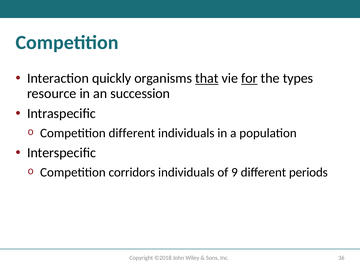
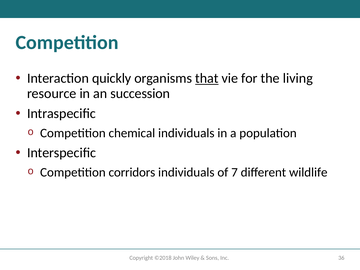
for underline: present -> none (249, 78)
types: types -> living (298, 78)
Competition different: different -> chemical (132, 133)
9: 9 -> 7 (234, 172)
periods: periods -> wildlife (308, 172)
